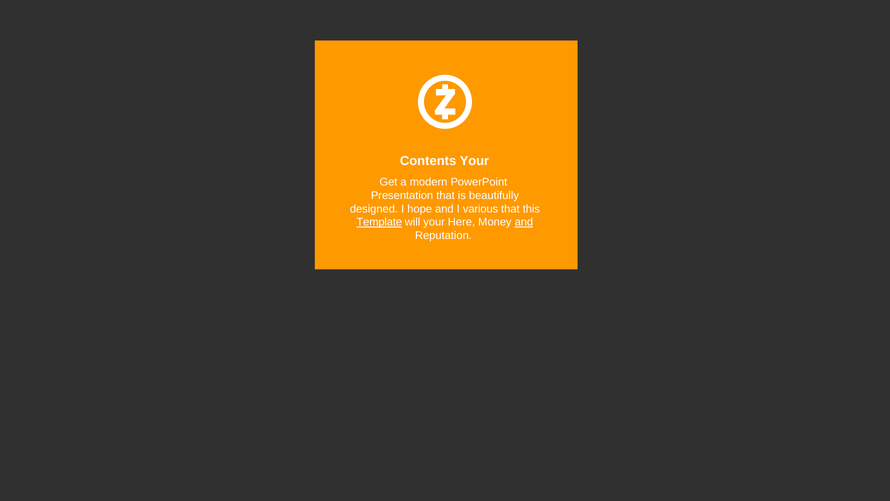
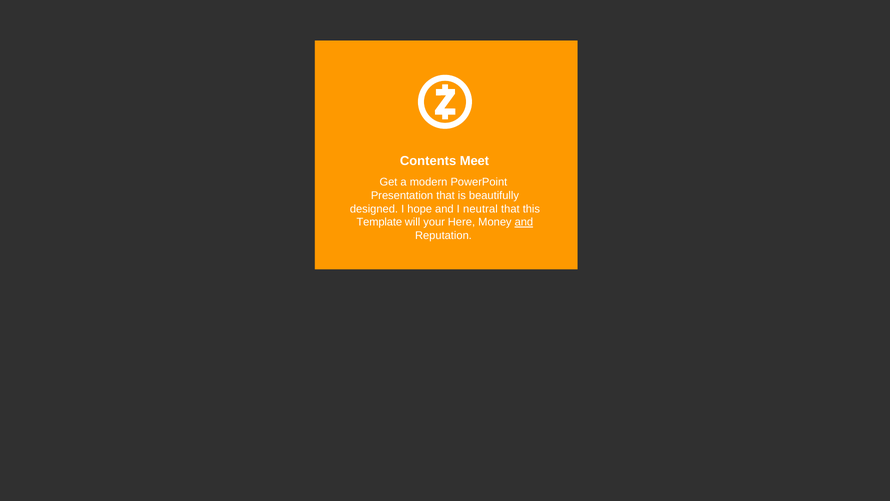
Contents Your: Your -> Meet (474, 161)
various: various -> neutral (480, 209)
Template underline: present -> none (379, 222)
